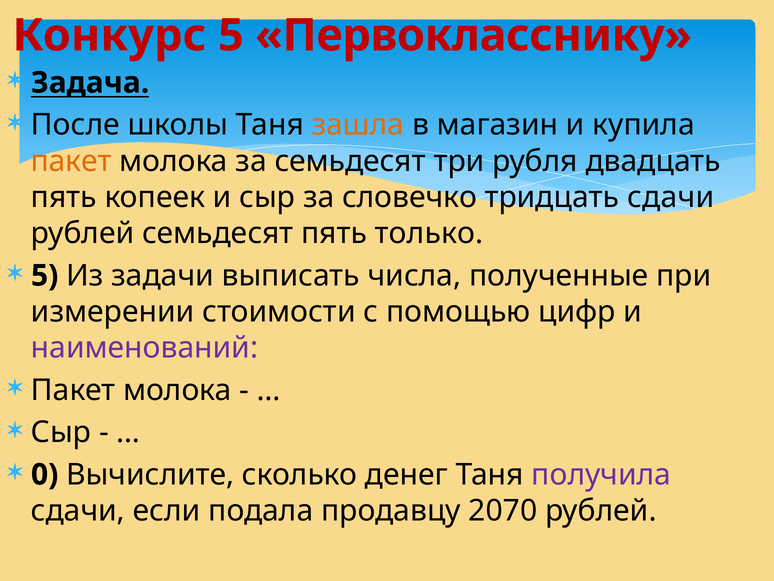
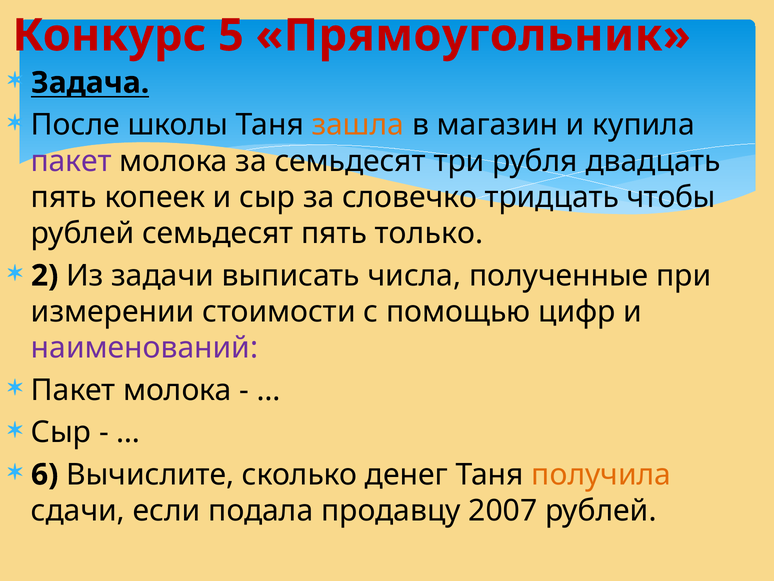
Первокласснику: Первокласснику -> Прямоугольник (473, 35)
пакет colour: orange -> purple (71, 161)
тридцать сдачи: сдачи -> чтобы (671, 197)
5: 5 -> 2 (45, 275)
0: 0 -> 6 (45, 474)
получила colour: purple -> orange (601, 474)
2070: 2070 -> 2007 (503, 510)
